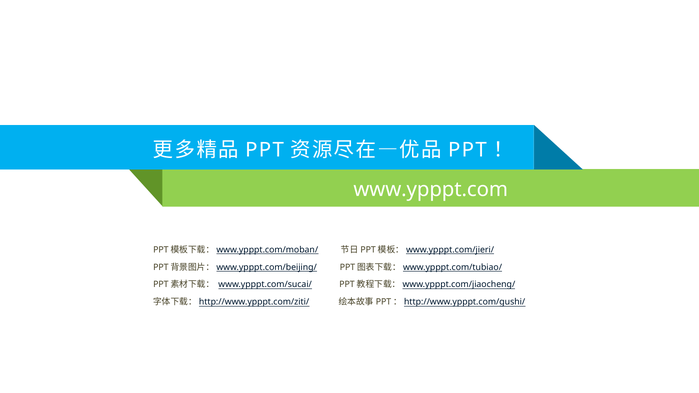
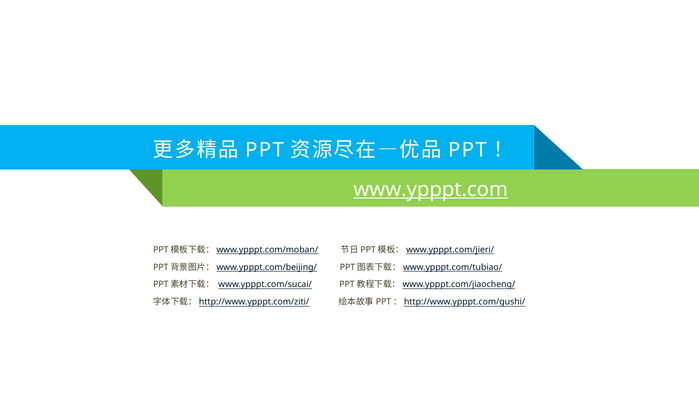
www.ypppt.com underline: none -> present (431, 189)
